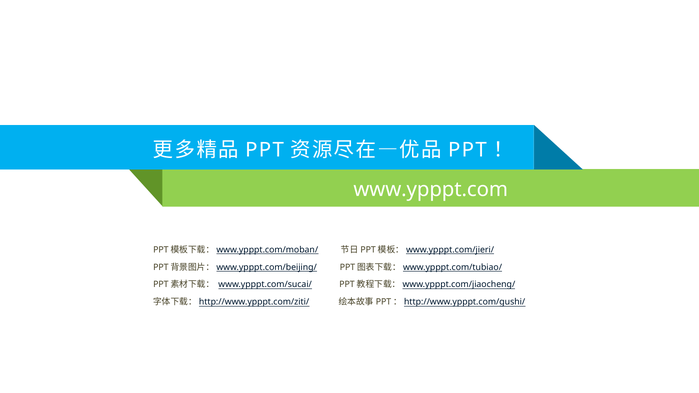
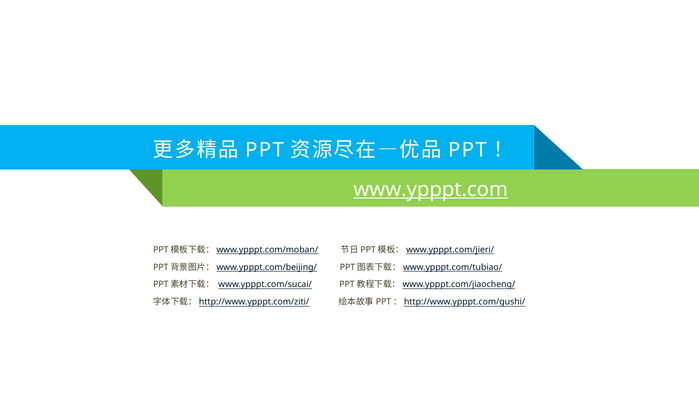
www.ypppt.com underline: none -> present (431, 189)
